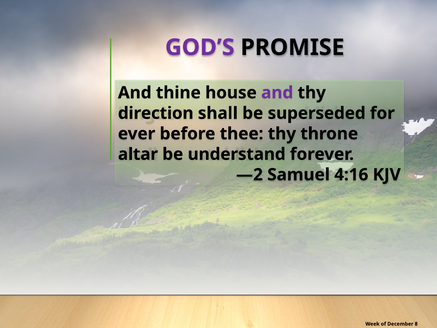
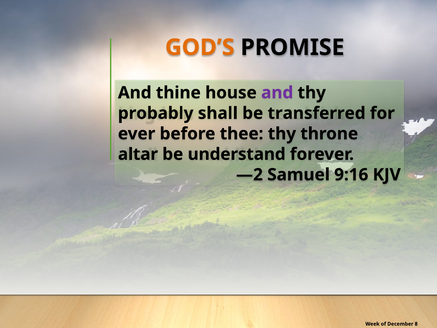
GOD’S colour: purple -> orange (200, 47)
direction: direction -> probably (156, 113)
superseded: superseded -> transferred (317, 113)
4:16: 4:16 -> 9:16 (351, 175)
